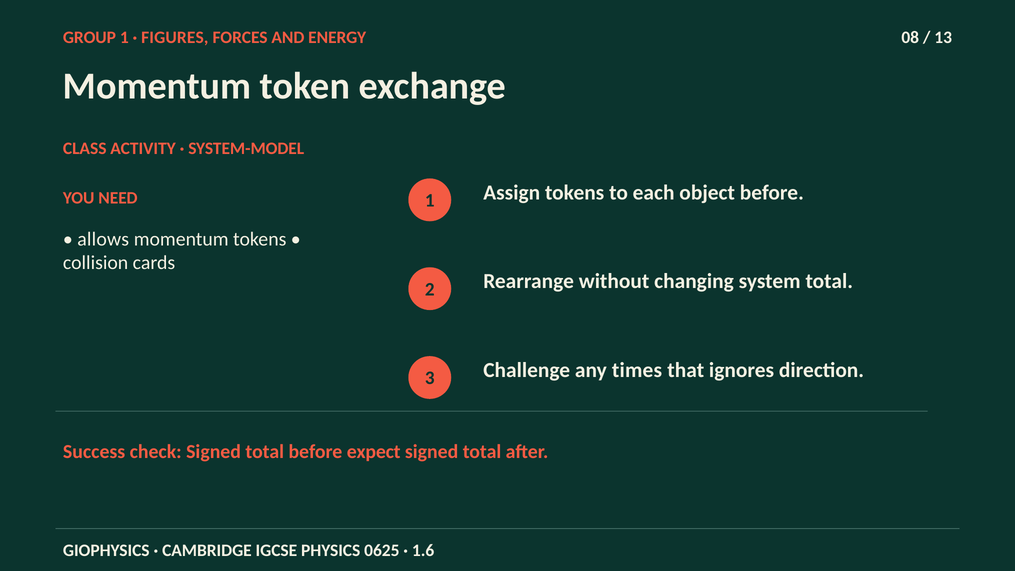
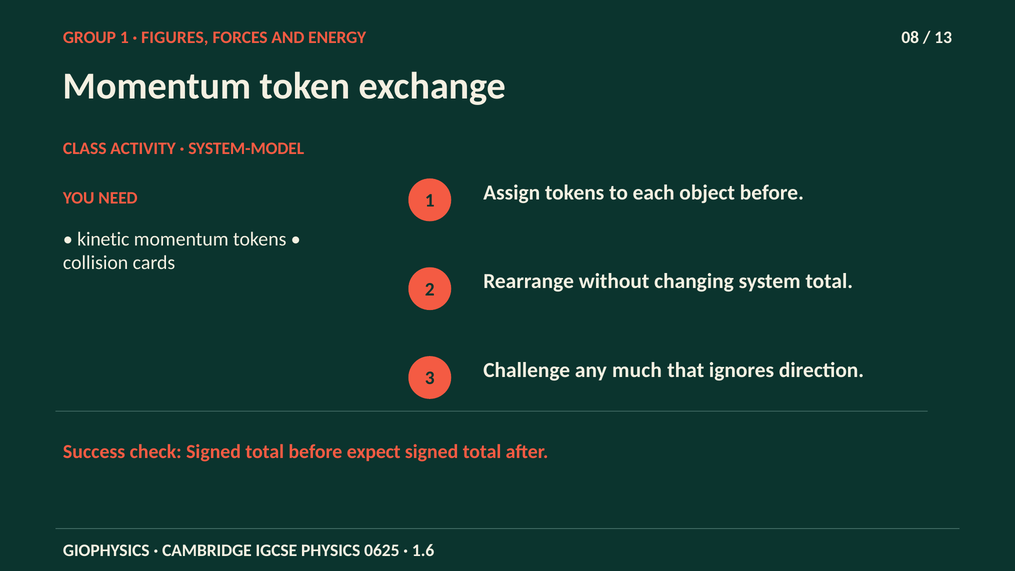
allows: allows -> kinetic (103, 239)
times: times -> much (637, 370)
